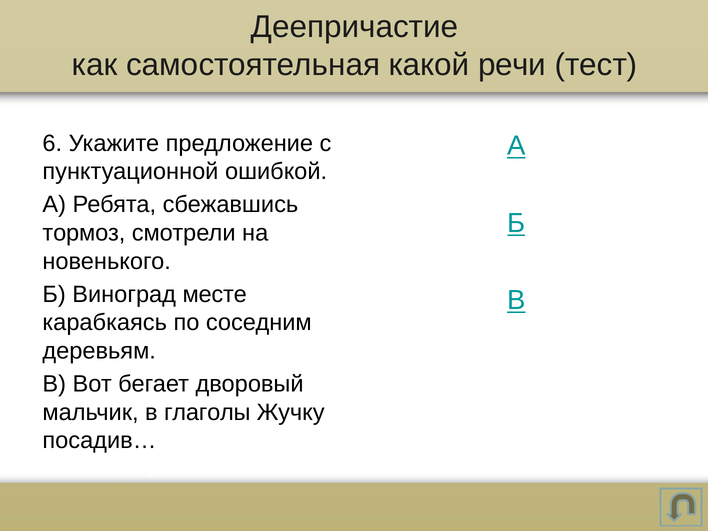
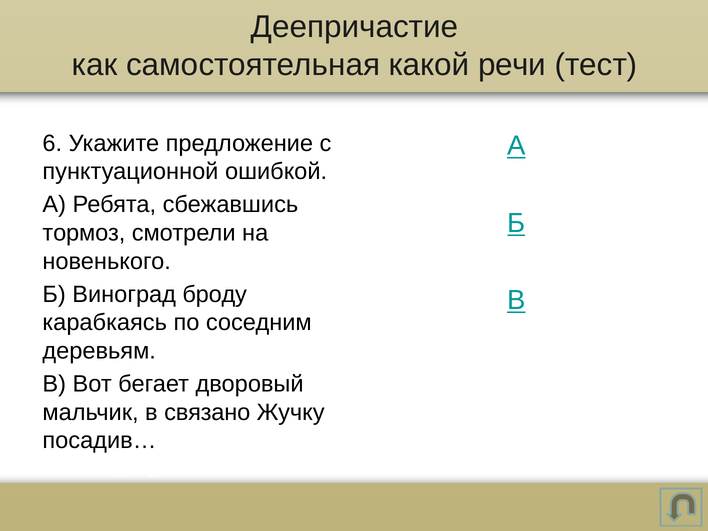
месте: месте -> броду (215, 294)
глаголы: глаголы -> связано (207, 412)
